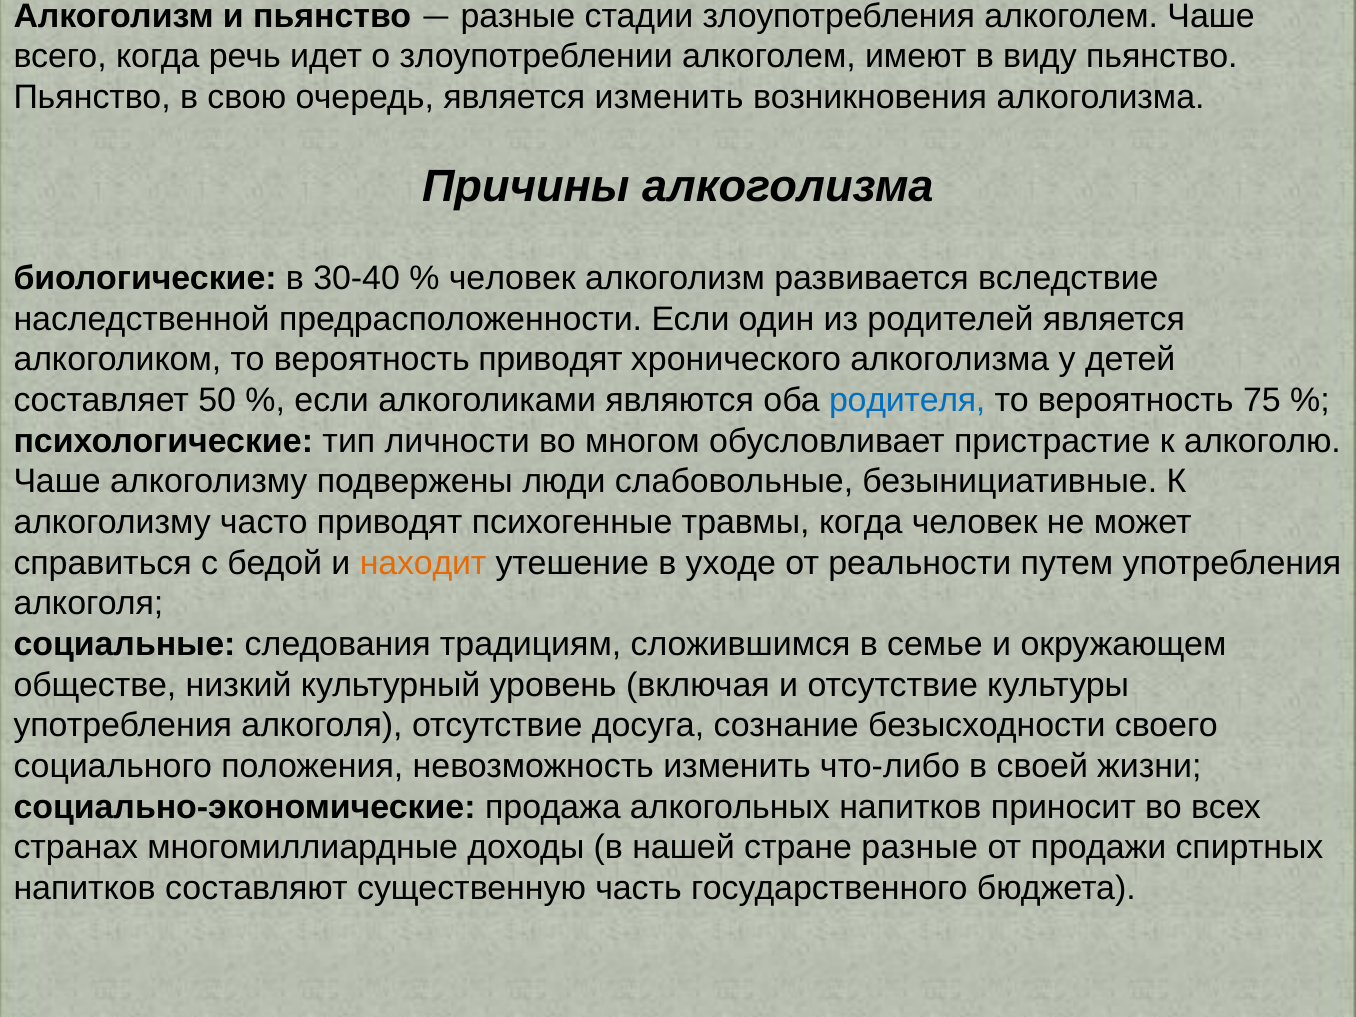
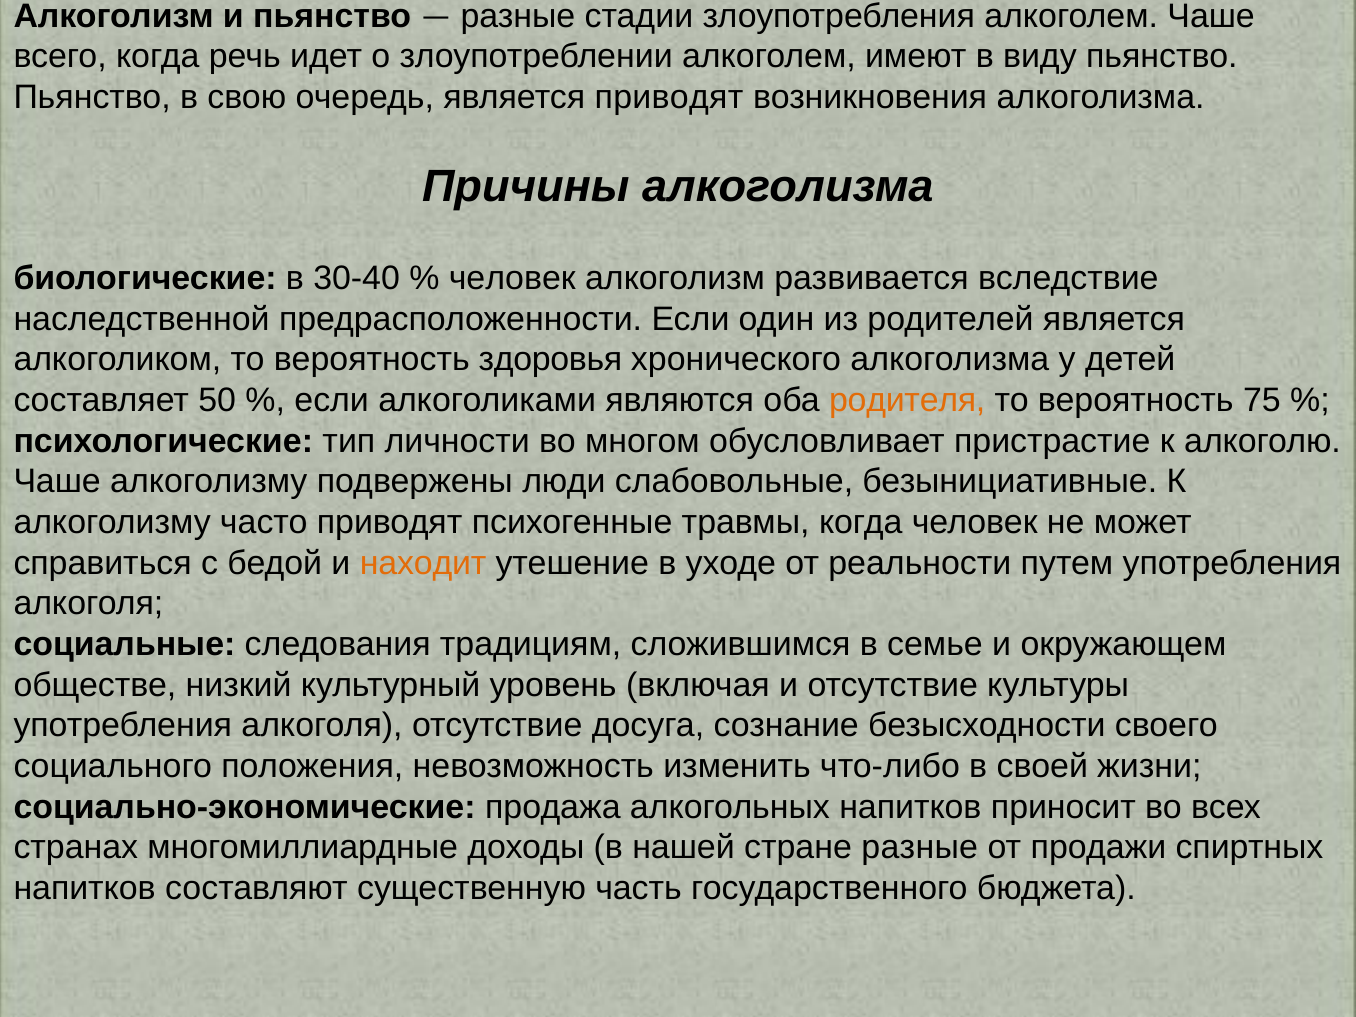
является изменить: изменить -> приводят (669, 97)
вероятность приводят: приводят -> здоровья (550, 360)
родителя colour: blue -> orange (907, 400)
